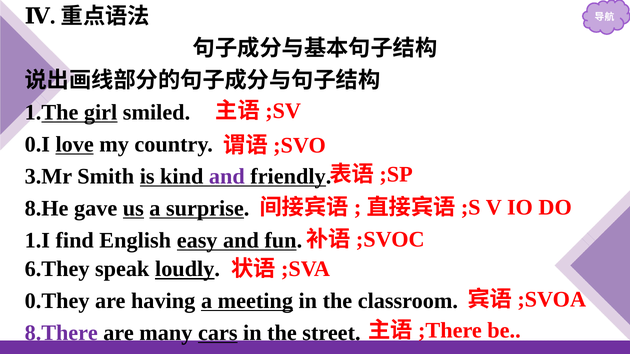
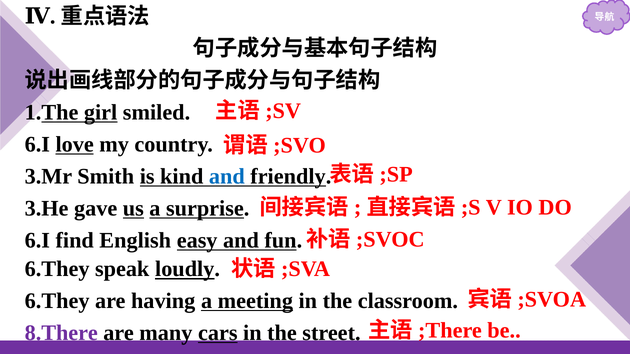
0.I: 0.I -> 6.I (37, 144)
and colour: purple -> blue (227, 176)
8.He: 8.He -> 3.He (47, 208)
1.I: 1.I -> 6.I (37, 240)
0.They: 0.They -> 6.They (57, 301)
